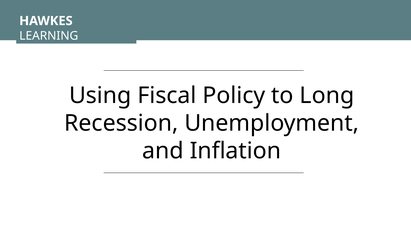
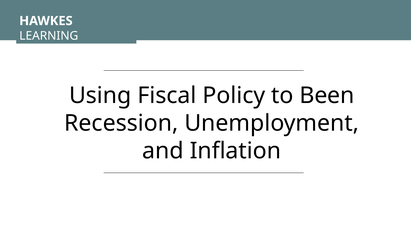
Long: Long -> Been (327, 96)
